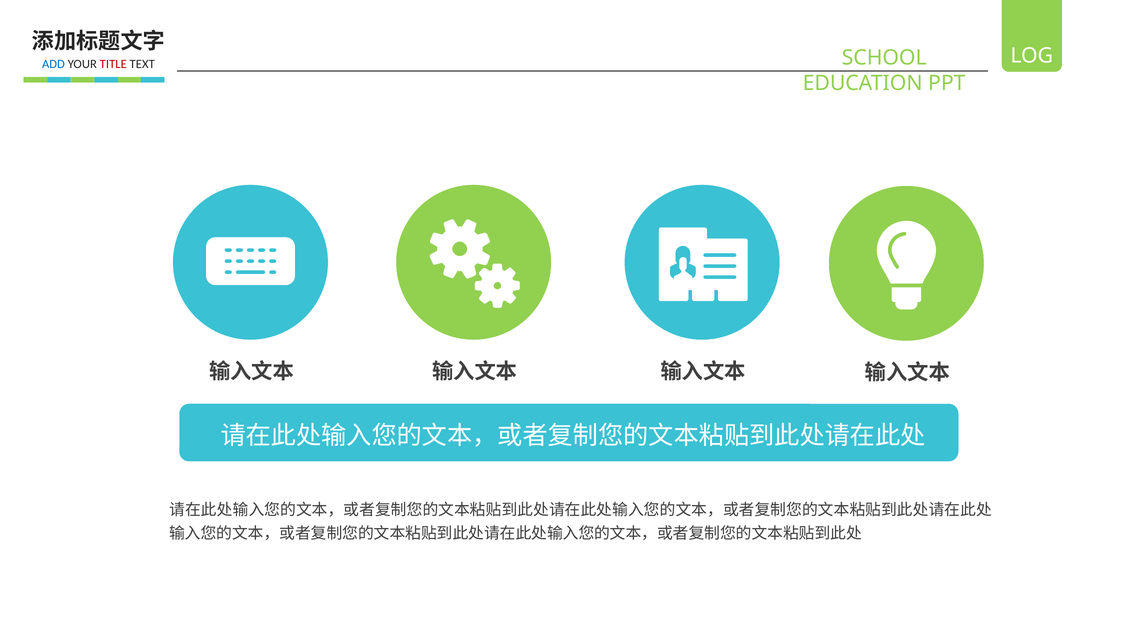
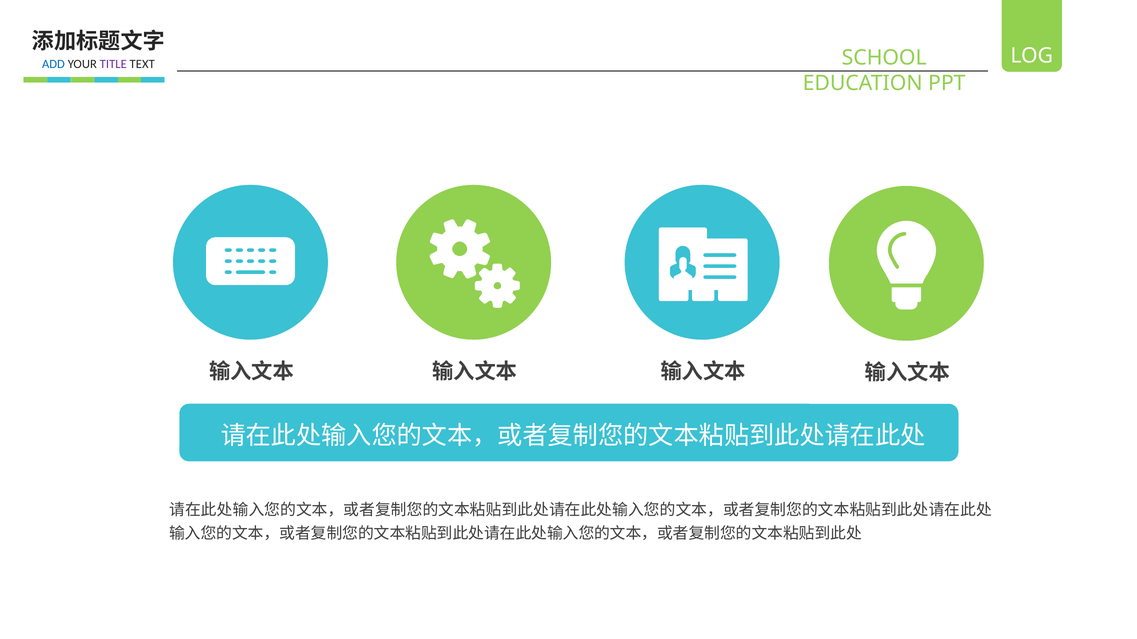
TITLE colour: red -> purple (113, 64)
